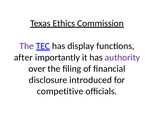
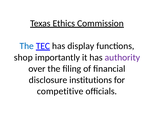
The colour: purple -> blue (27, 46)
after: after -> shop (23, 58)
introduced: introduced -> institutions (91, 80)
